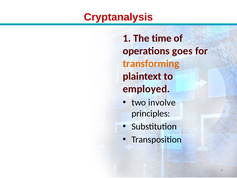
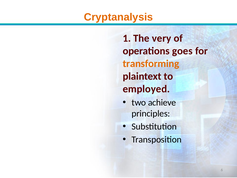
Cryptanalysis colour: red -> orange (118, 17)
time: time -> very (162, 38)
involve: involve -> achieve (162, 102)
